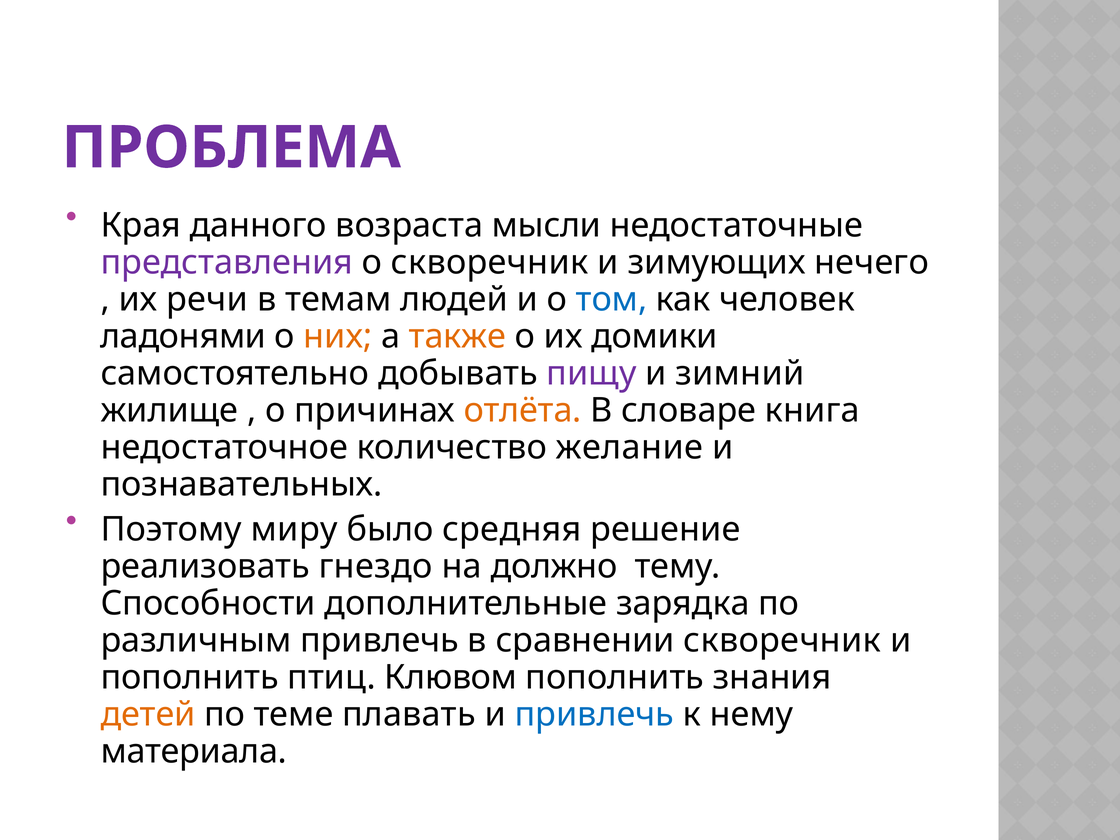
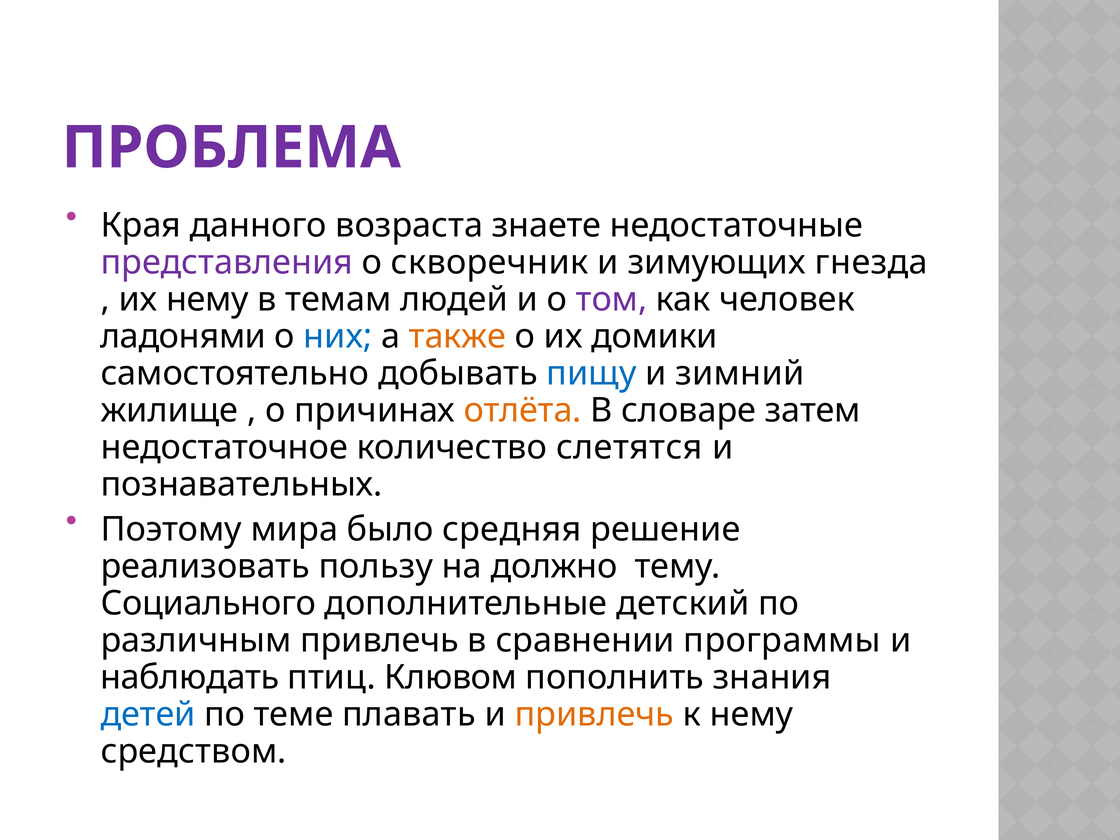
мысли: мысли -> знаете (547, 226)
нечего: нечего -> гнезда (871, 263)
их речи: речи -> нему (207, 299)
том colour: blue -> purple (612, 299)
них colour: orange -> blue (338, 336)
пищу colour: purple -> blue (591, 373)
книга: книга -> затем (813, 410)
желание: желание -> слетятся (629, 447)
миру: миру -> мира (294, 530)
гнездо: гнездо -> пользу (376, 567)
Способности: Способности -> Социального (208, 603)
зарядка: зарядка -> детский (683, 603)
сравнении скворечник: скворечник -> программы (782, 640)
пополнить: пополнить -> наблюдать (190, 677)
детей colour: orange -> blue (148, 714)
привлечь colour: blue -> orange (594, 714)
материала: материала -> средством (194, 751)
